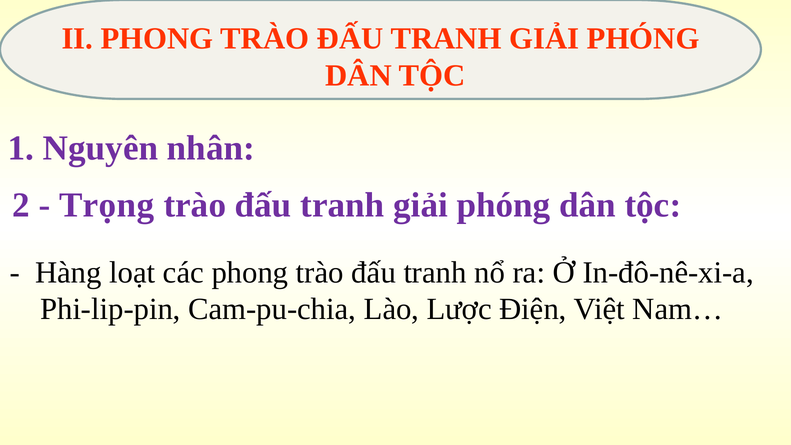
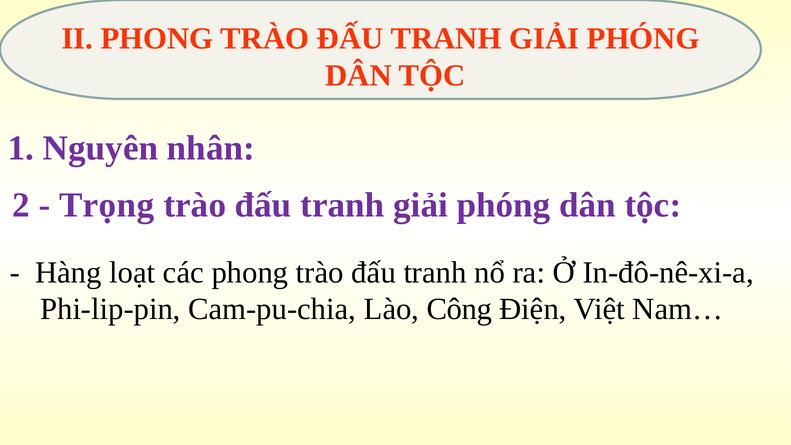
Lược: Lược -> Công (459, 309)
